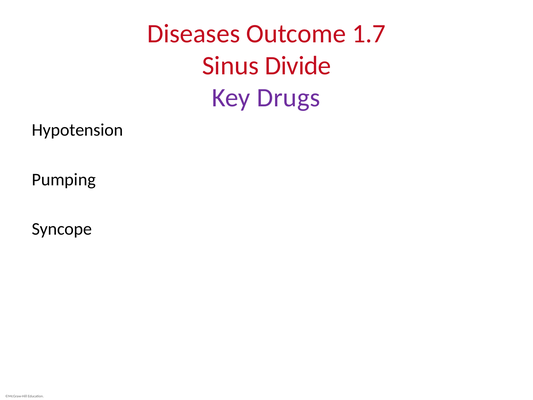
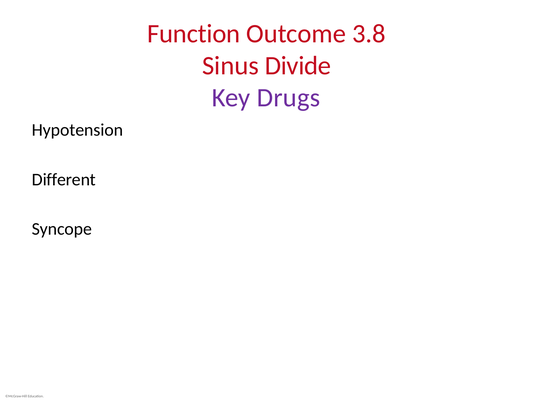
Diseases: Diseases -> Function (194, 34)
1.7: 1.7 -> 3.8 (369, 34)
Pumping: Pumping -> Different (64, 179)
